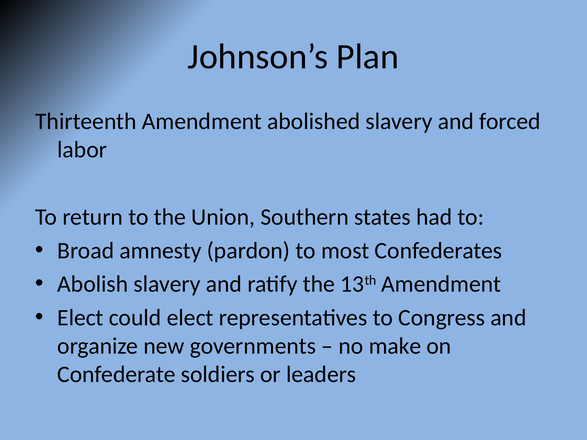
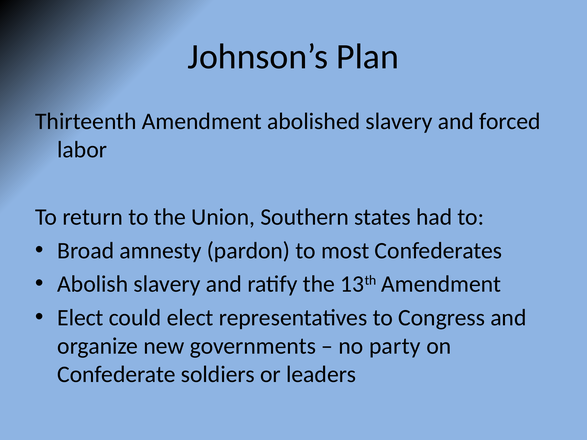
make: make -> party (395, 346)
